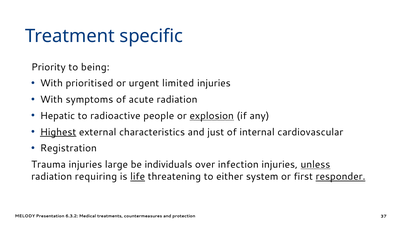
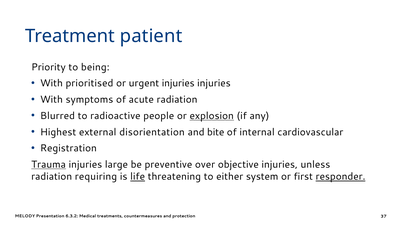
specific: specific -> patient (151, 36)
urgent limited: limited -> injuries (178, 83)
Hepatic: Hepatic -> Blurred (57, 116)
Highest underline: present -> none (58, 132)
characteristics: characteristics -> disorientation (152, 132)
just: just -> bite (216, 132)
Trauma underline: none -> present (49, 165)
individuals: individuals -> preventive (168, 165)
infection: infection -> objective (238, 165)
unless underline: present -> none (315, 165)
